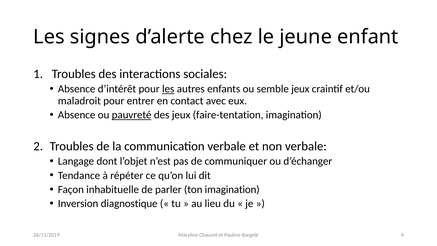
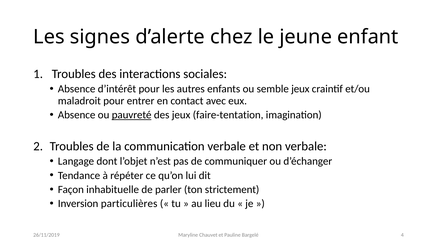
les underline: present -> none (168, 89)
ton imagination: imagination -> strictement (232, 189)
diagnostique: diagnostique -> particulières (129, 203)
